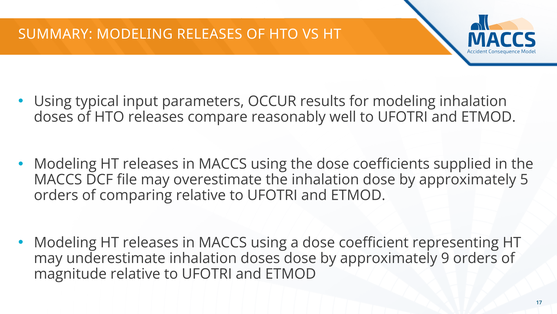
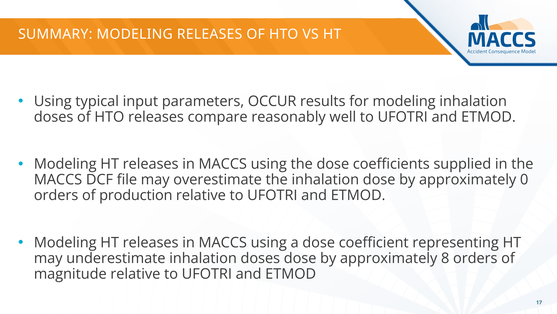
5: 5 -> 0 (524, 179)
comparing: comparing -> production (136, 195)
9: 9 -> 8 (445, 258)
